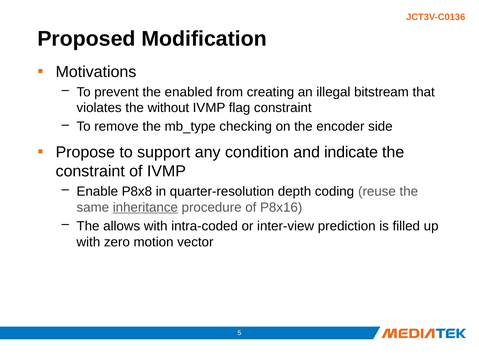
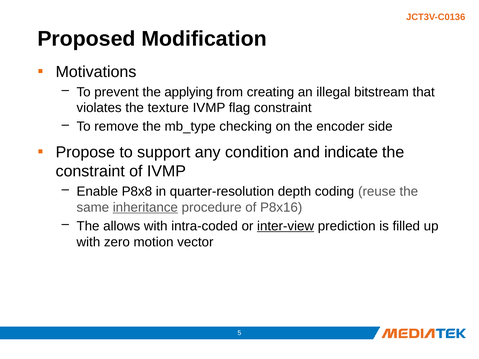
enabled: enabled -> applying (189, 92)
without: without -> texture (168, 108)
inter-view underline: none -> present (286, 226)
